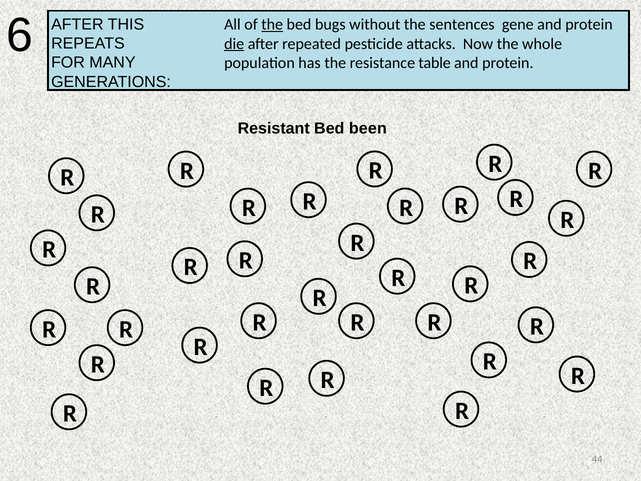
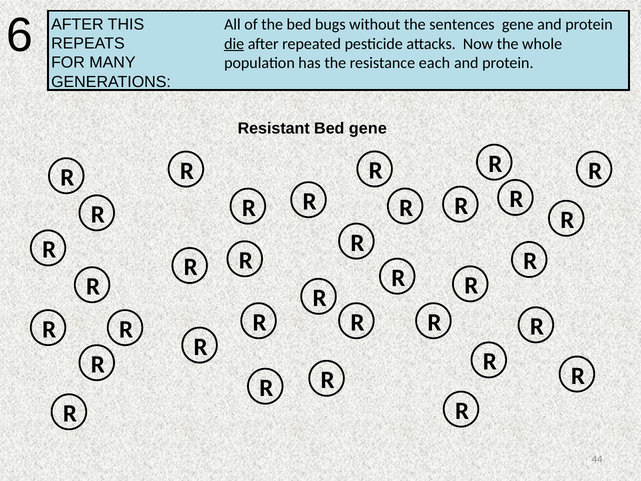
the underline: present -> none (272, 25)
table: table -> each (434, 63)
Bed been: been -> gene (368, 128)
